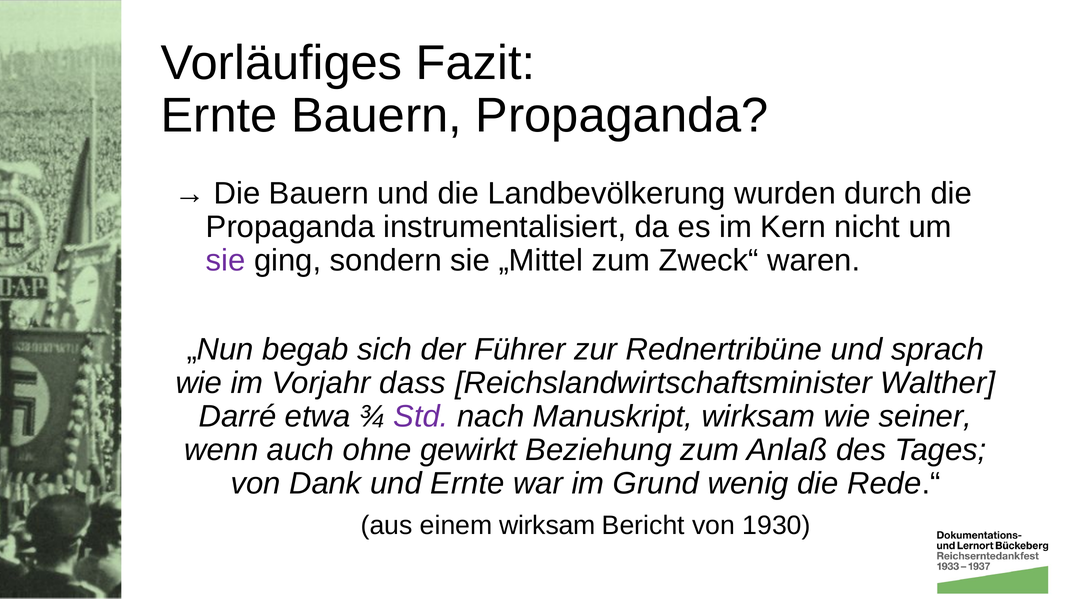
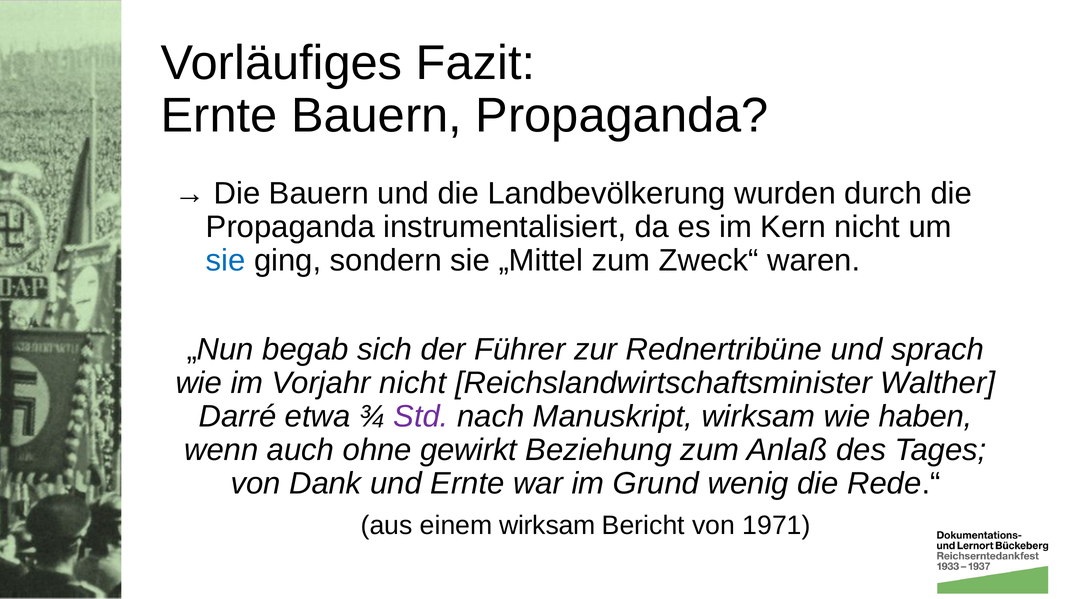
sie colour: purple -> blue (226, 260)
Vorjahr dass: dass -> nicht (413, 383)
seiner: seiner -> haben (926, 416)
1930: 1930 -> 1971 (776, 526)
